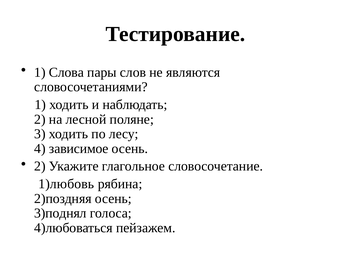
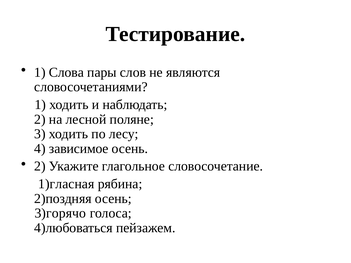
1)любовь: 1)любовь -> 1)гласная (66, 184)
3)поднял: 3)поднял -> 3)горячо (60, 213)
